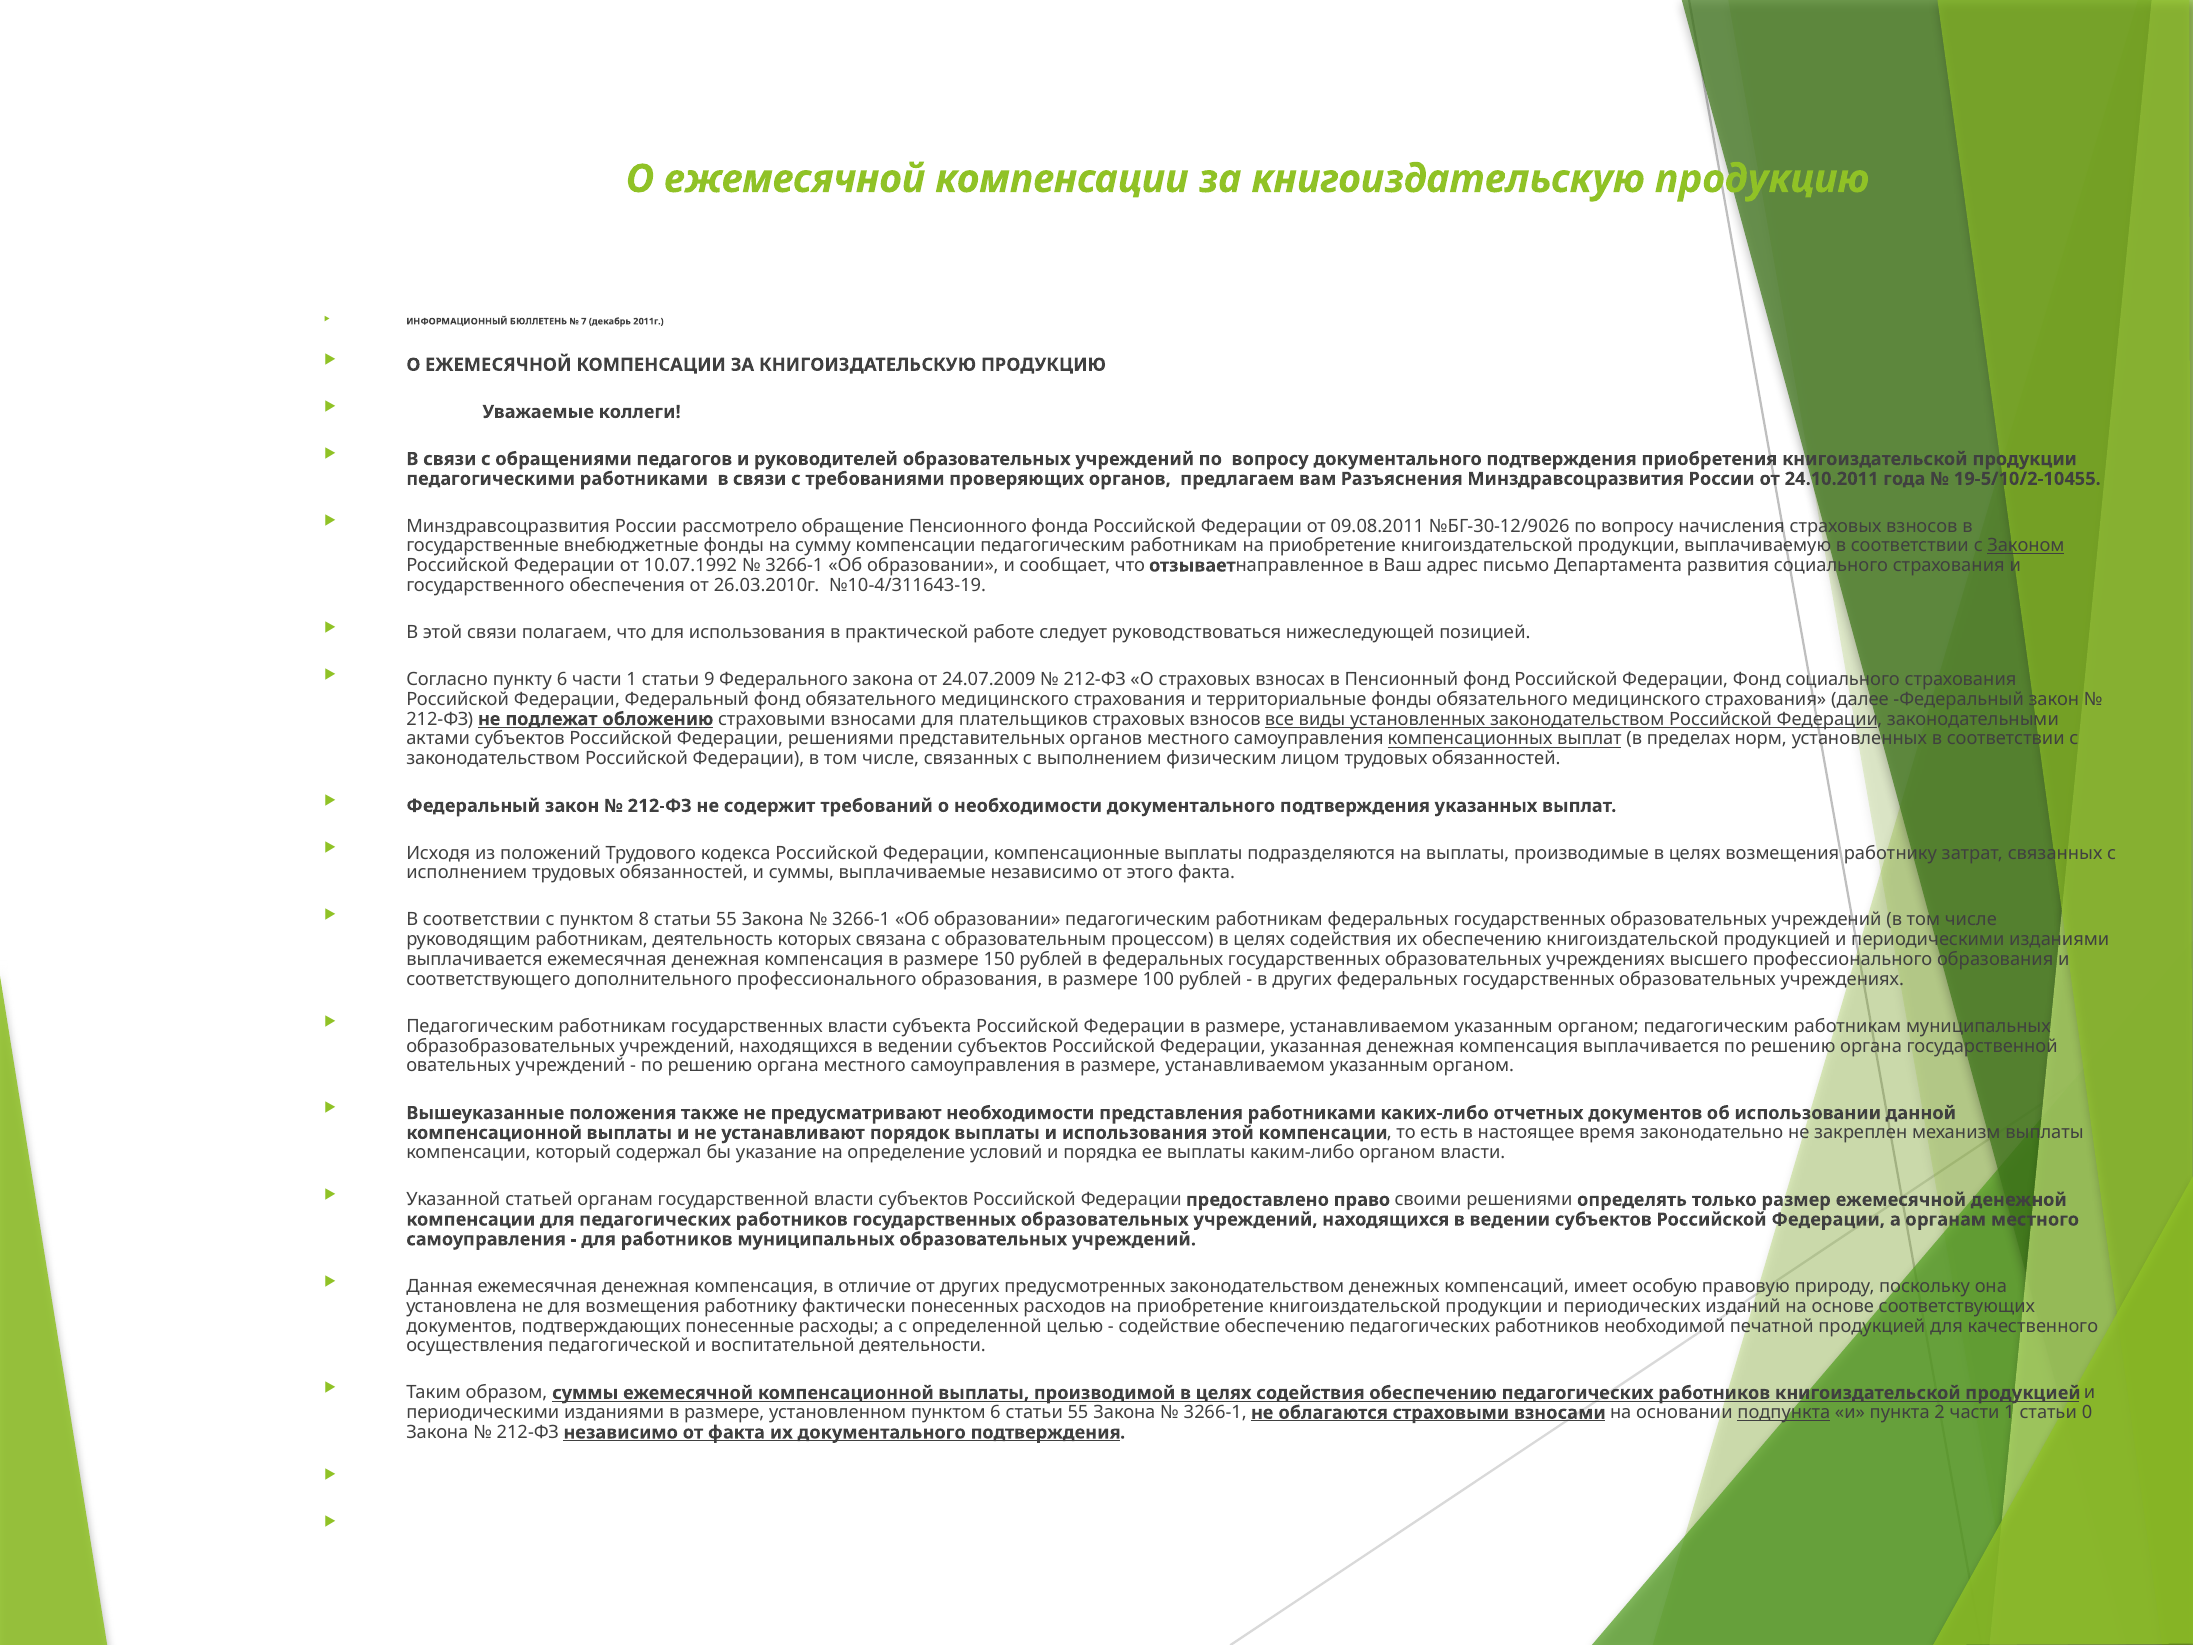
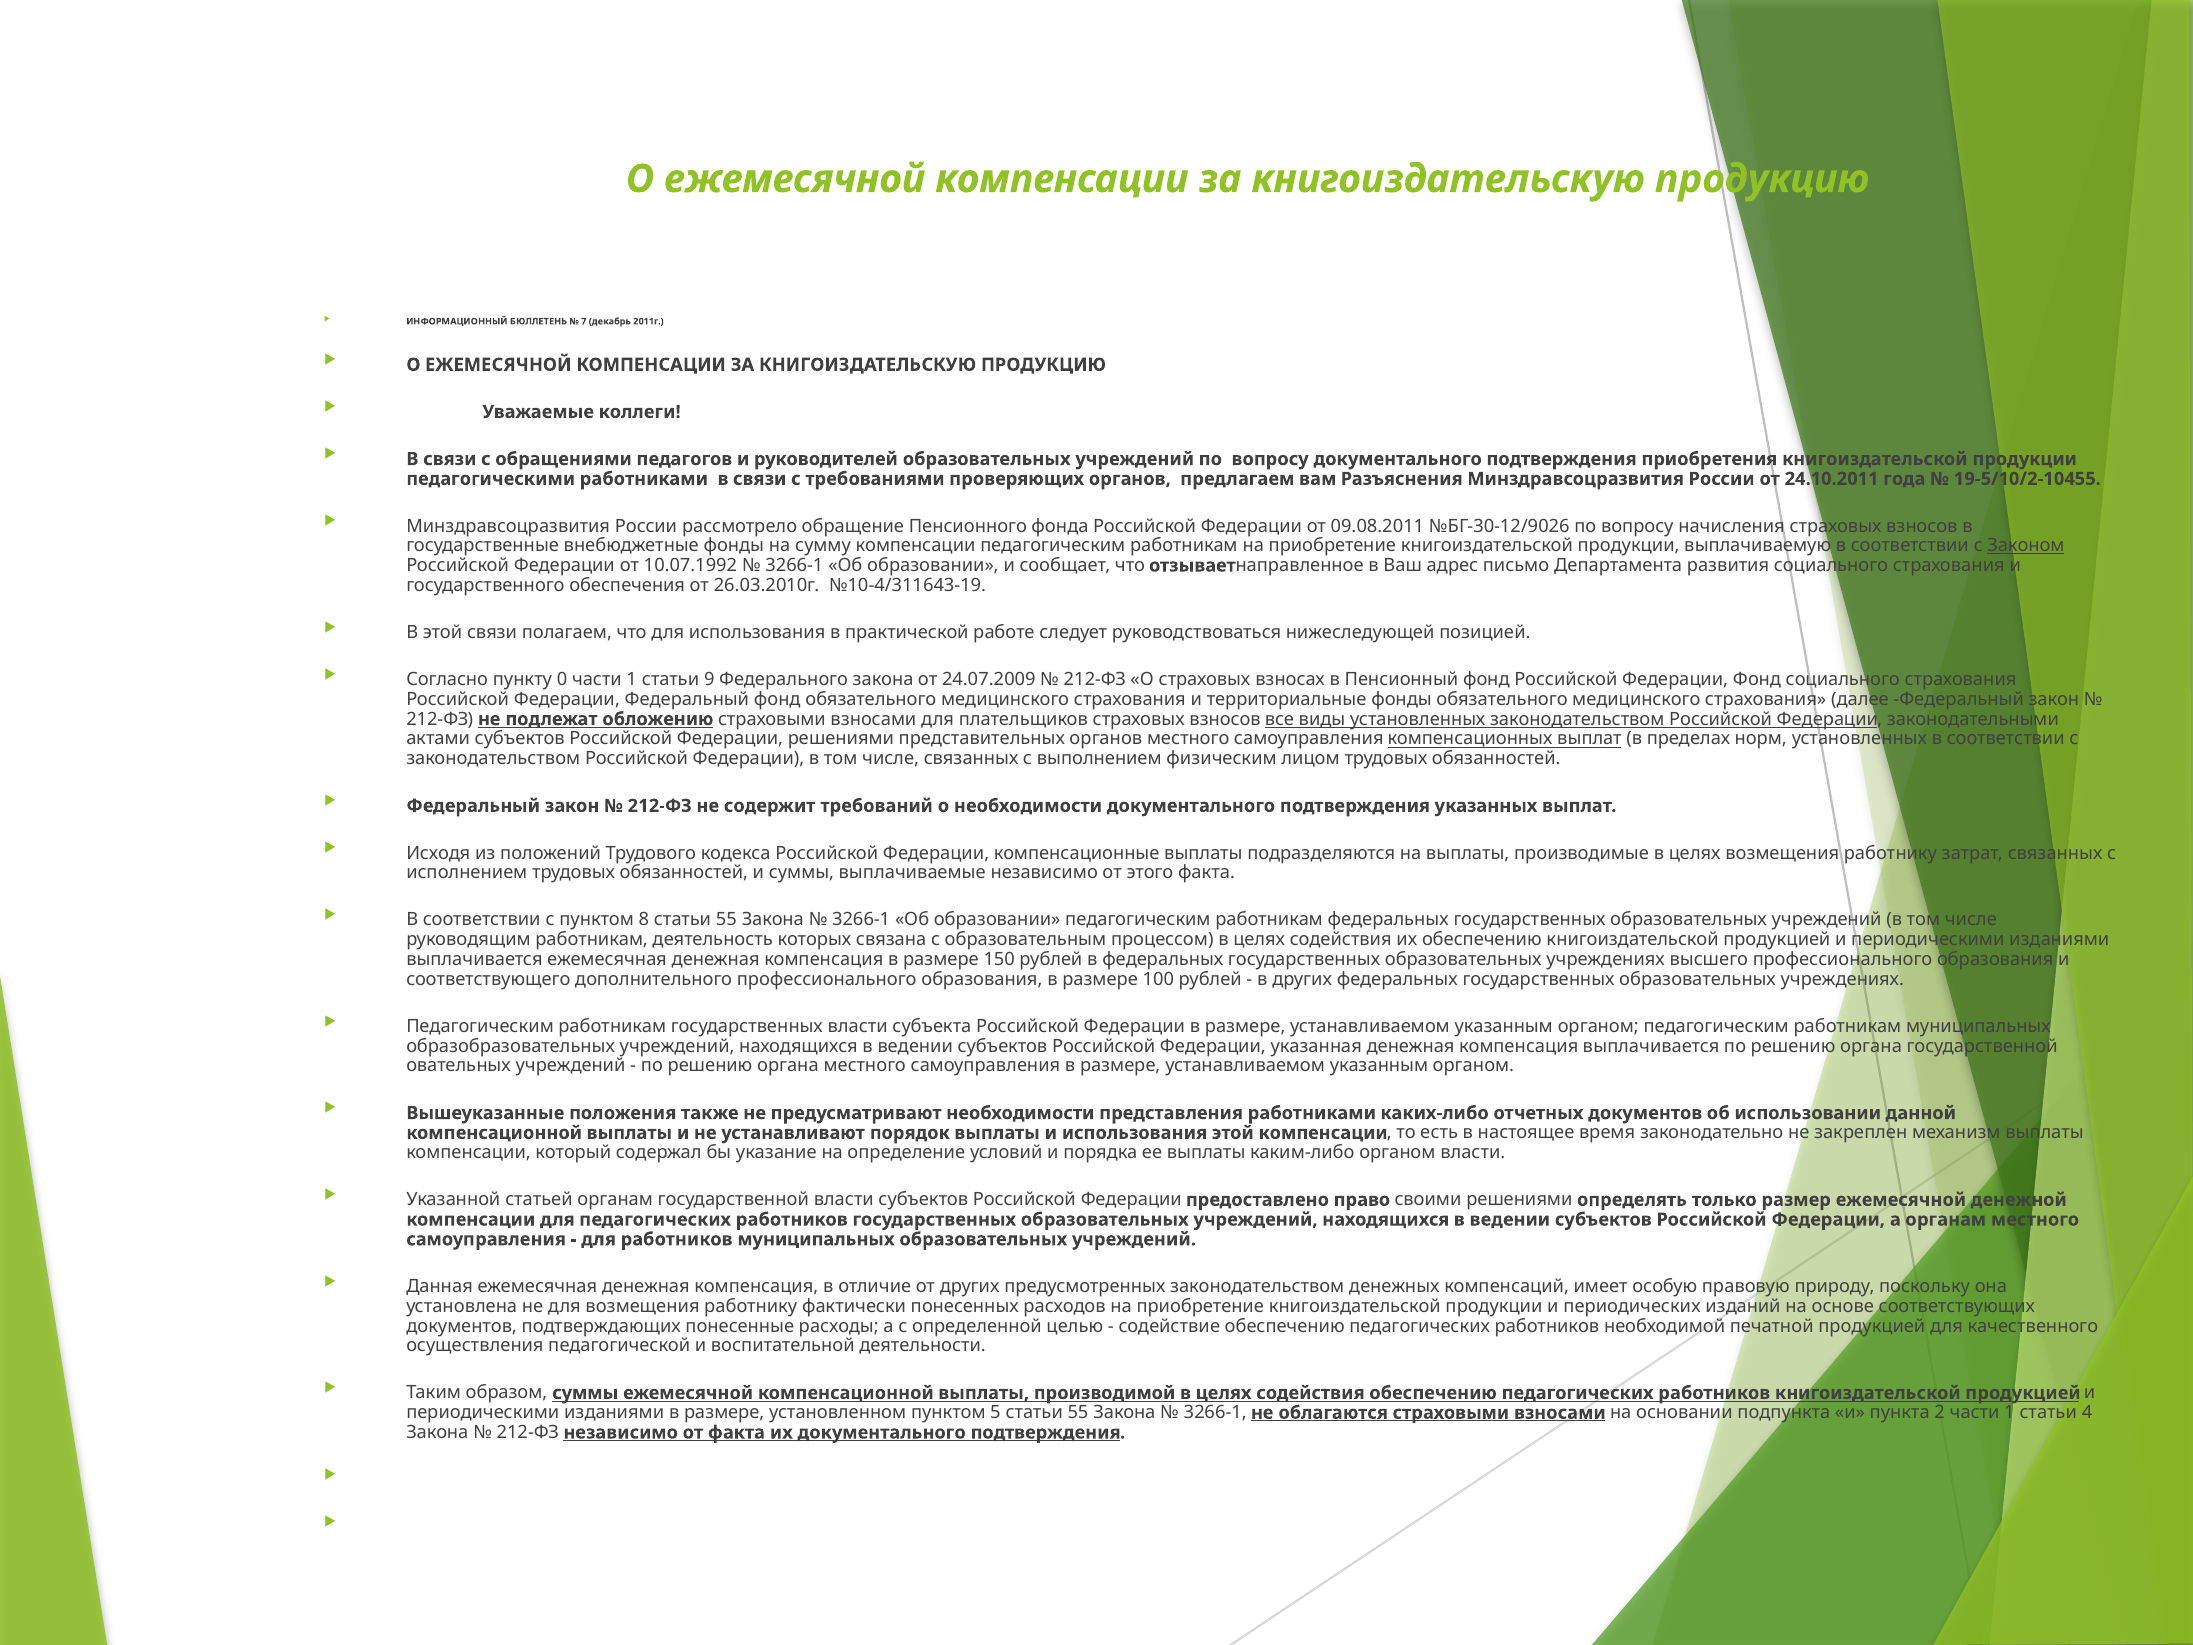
пункту 6: 6 -> 0 (562, 679)
пунктом 6: 6 -> 5 (995, 1413)
подпункта underline: present -> none (1784, 1413)
0: 0 -> 4 (2087, 1413)
